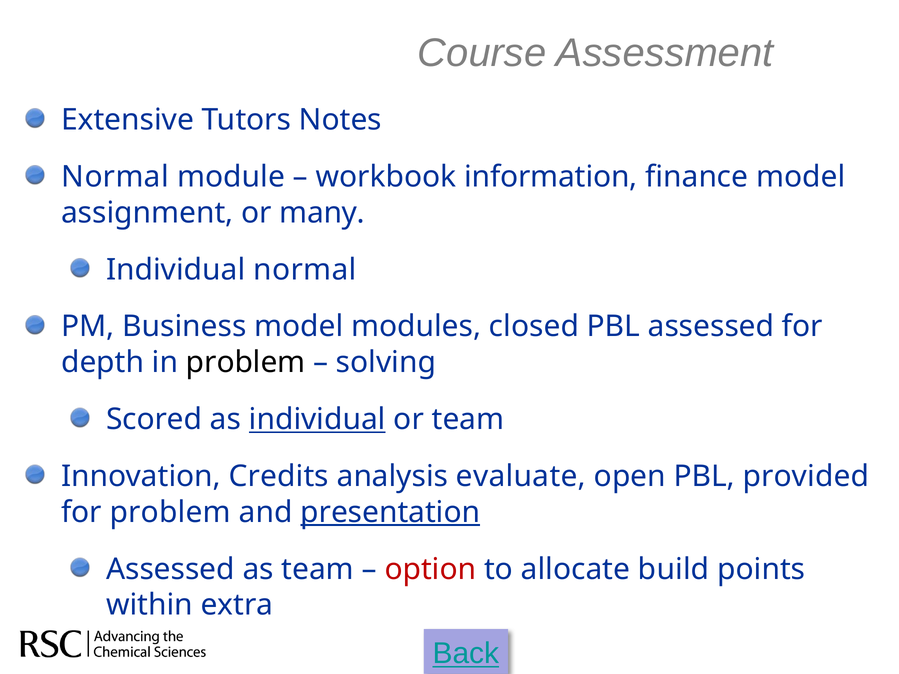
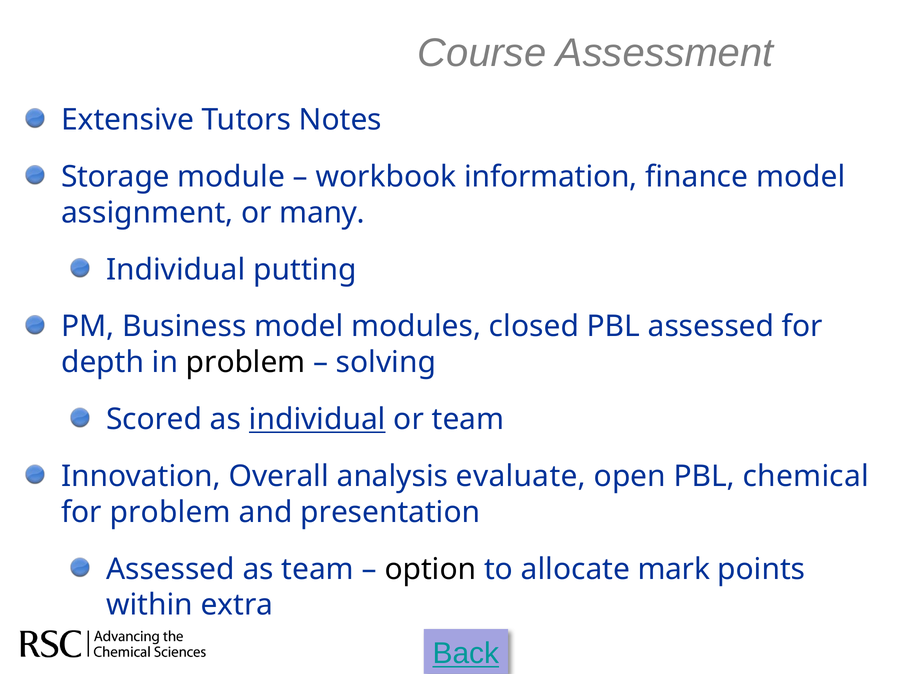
Normal: Normal -> Storage (115, 177)
Individual normal: normal -> putting (305, 270)
Credits: Credits -> Overall (279, 476)
provided: provided -> chemical (806, 476)
presentation underline: present -> none (390, 512)
option colour: red -> black (430, 569)
build: build -> mark (674, 569)
